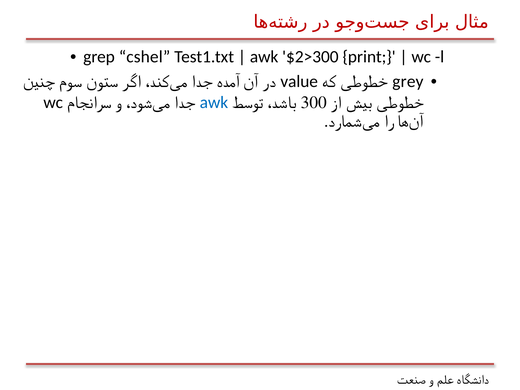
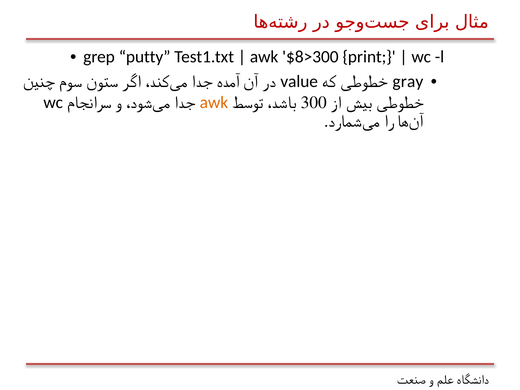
cshel: cshel -> putty (145, 57)
$2>300: $2>300 -> $8>300 (310, 57)
grey: grey -> gray (408, 81)
awk colour: blue -> orange (214, 102)
